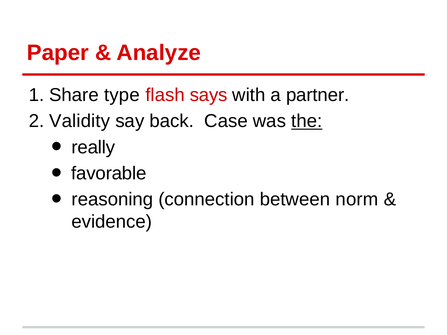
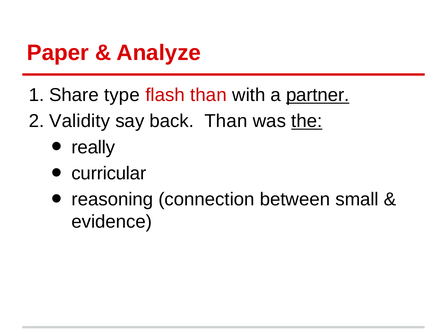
flash says: says -> than (208, 95)
partner underline: none -> present (318, 95)
back Case: Case -> Than (226, 121)
favorable: favorable -> curricular (109, 173)
norm: norm -> small (357, 199)
